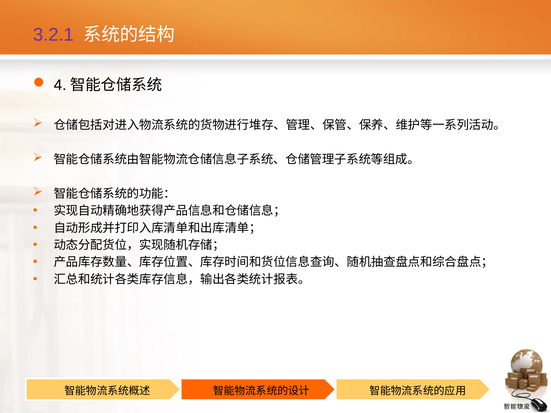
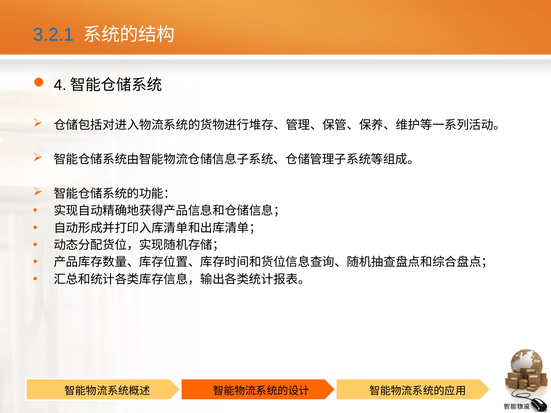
3.2.1 colour: purple -> blue (53, 35)
